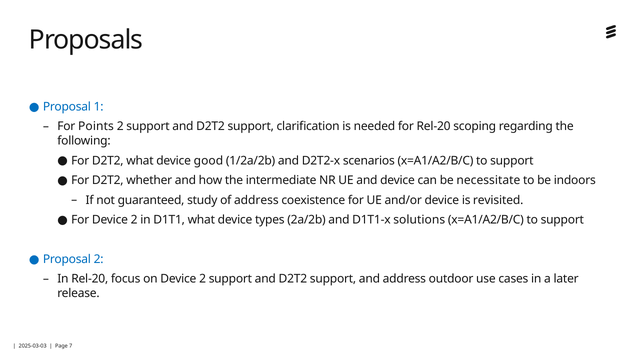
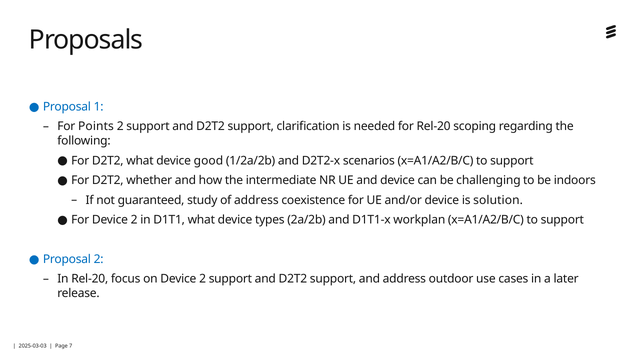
necessitate: necessitate -> challenging (488, 181)
revisited: revisited -> solution (498, 200)
solutions: solutions -> workplan (419, 220)
